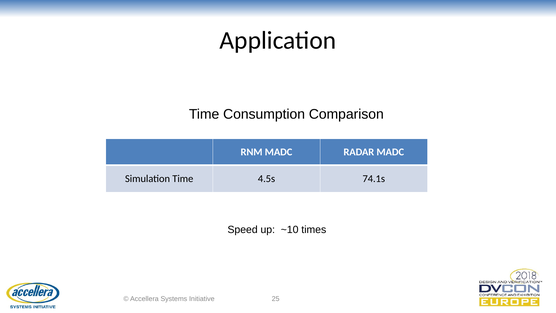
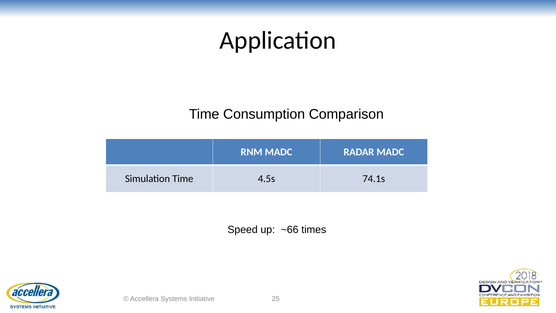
~10: ~10 -> ~66 (290, 230)
